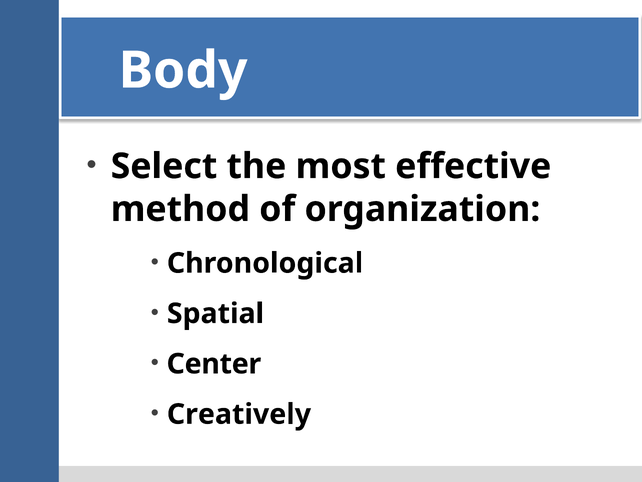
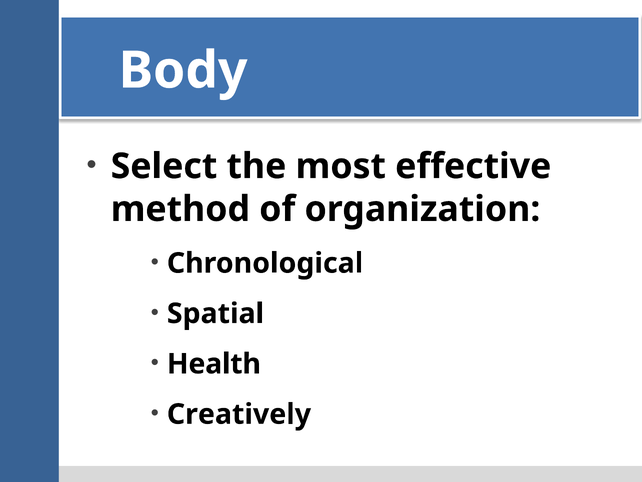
Center: Center -> Health (214, 364)
